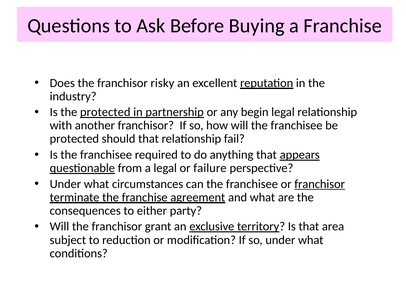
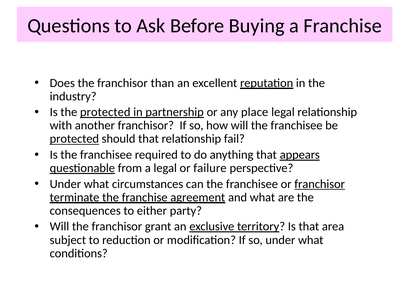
risky: risky -> than (162, 83)
begin: begin -> place (255, 112)
protected underline: none -> present (74, 139)
